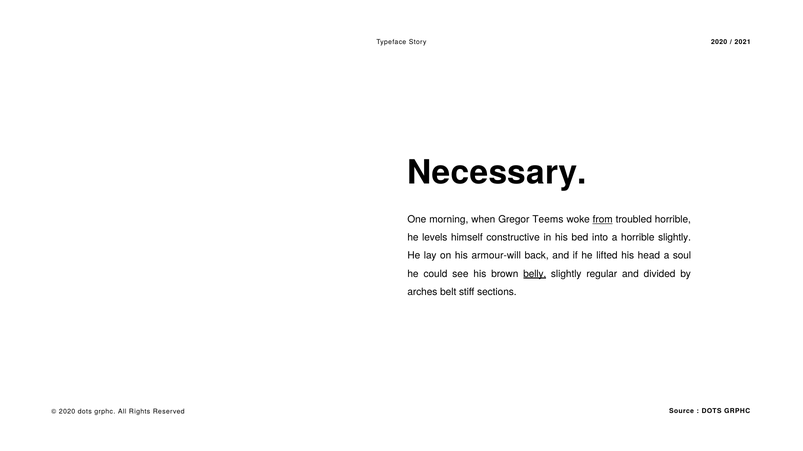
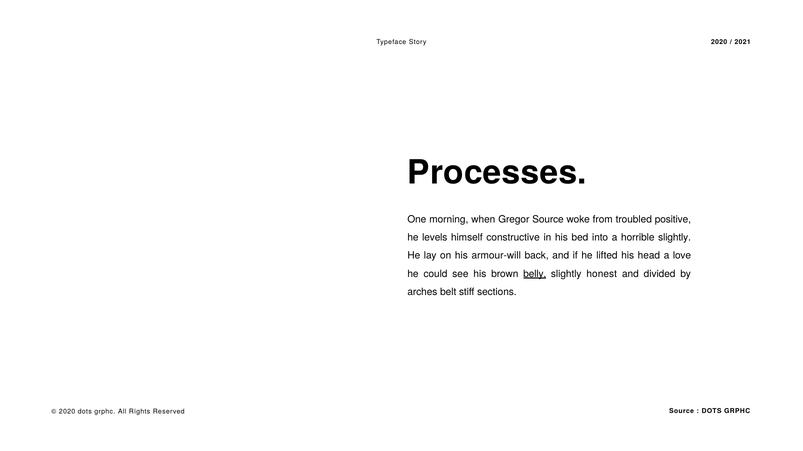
Necessary: Necessary -> Processes (497, 173)
Gregor Teems: Teems -> Source (548, 220)
from underline: present -> none (603, 220)
troubled horrible: horrible -> positive (673, 220)
soul: soul -> love (682, 256)
regular: regular -> honest (602, 274)
